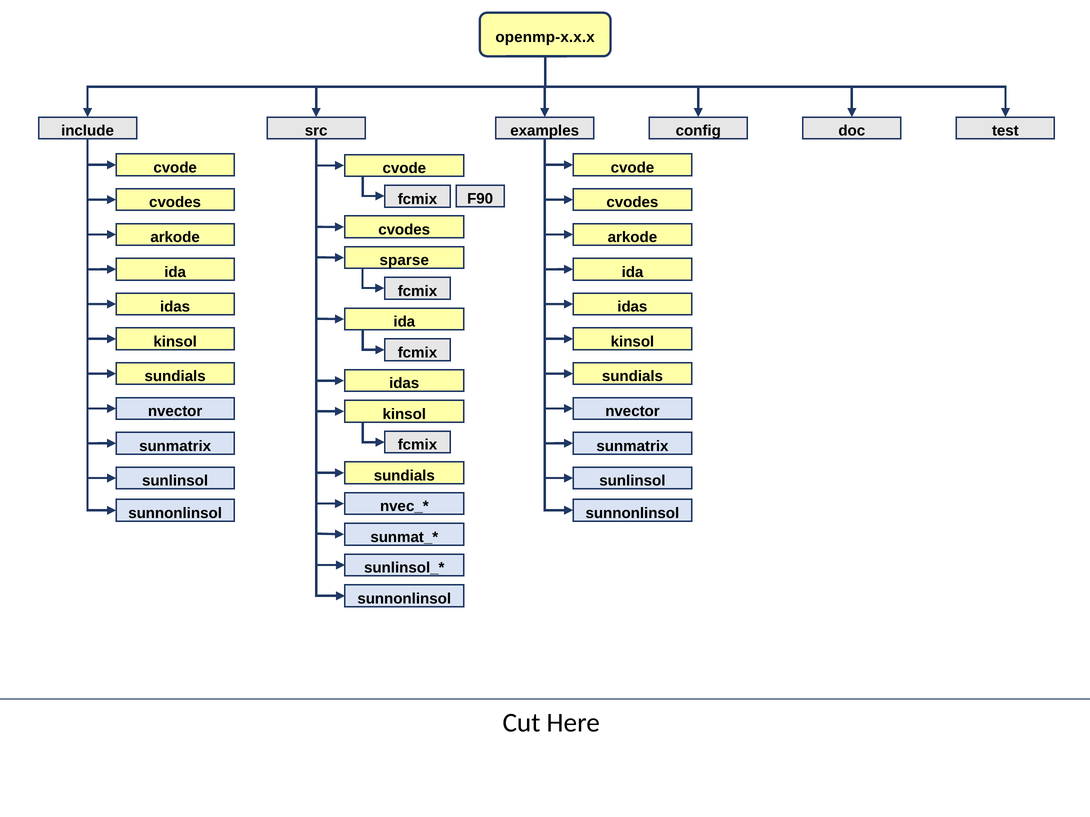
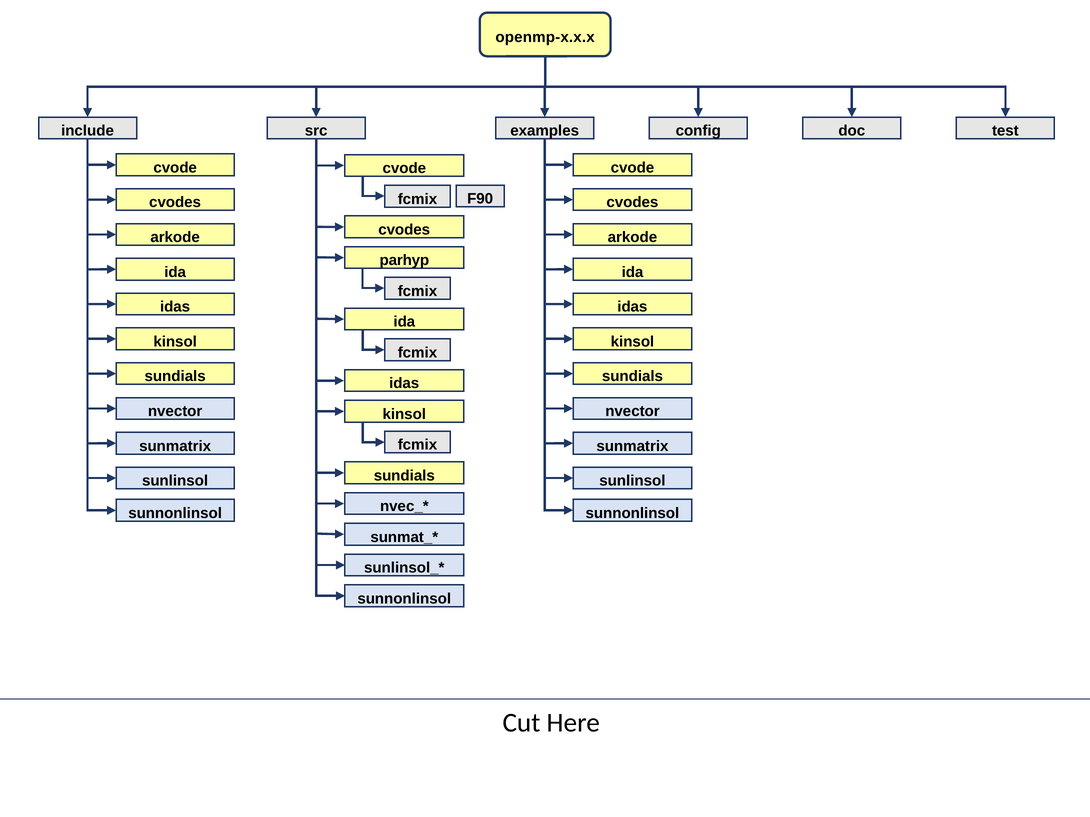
sparse: sparse -> parhyp (404, 261)
